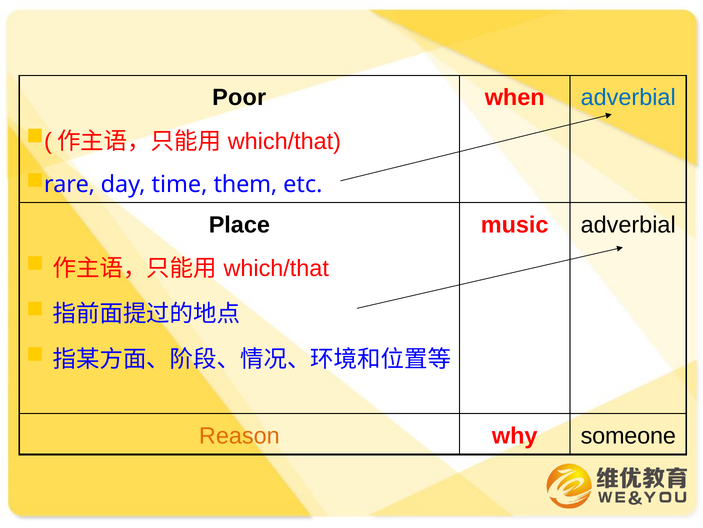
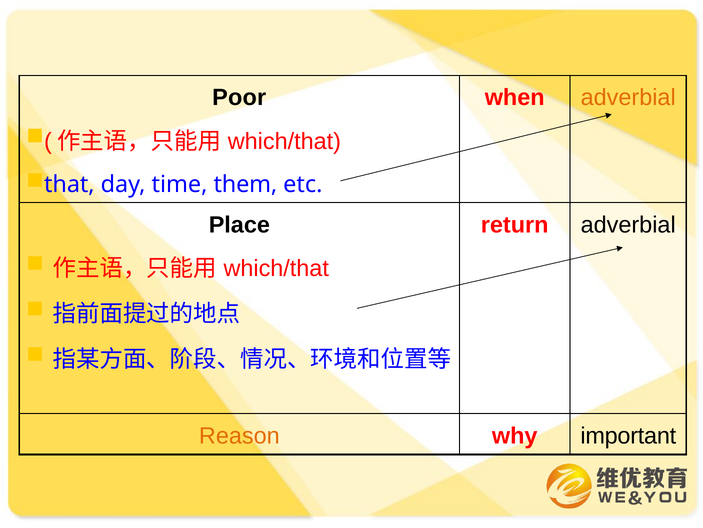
adverbial colour: blue -> orange (628, 98)
rare: rare -> that (69, 184)
music: music -> return (515, 225)
someone: someone -> important (628, 435)
